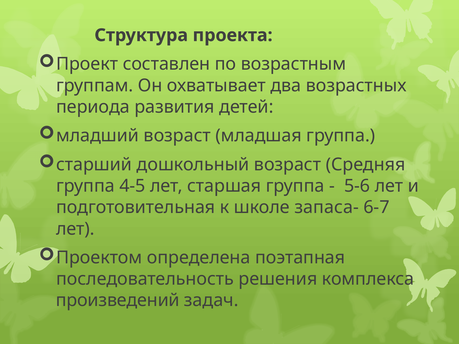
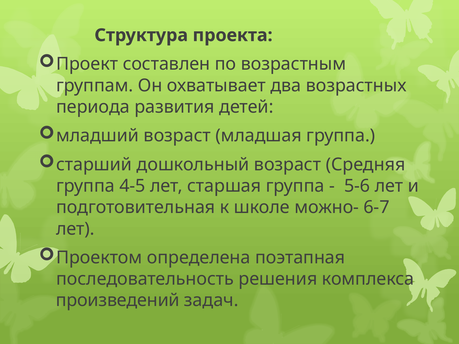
запаса-: запаса- -> можно- (327, 208)
